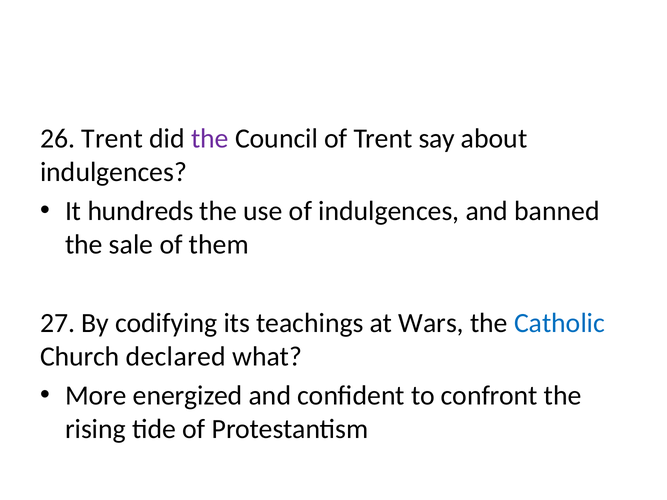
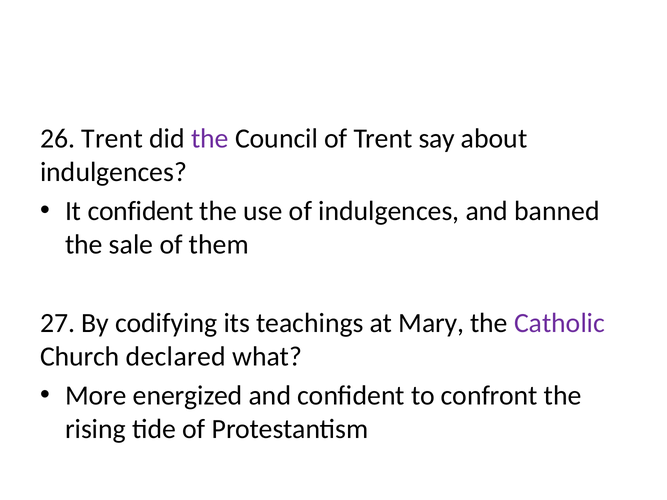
It hundreds: hundreds -> confident (141, 211)
Wars: Wars -> Mary (431, 323)
Catholic colour: blue -> purple (559, 323)
